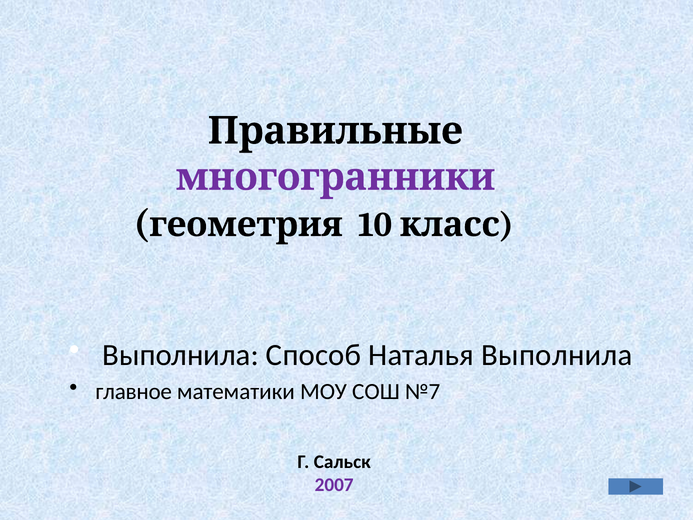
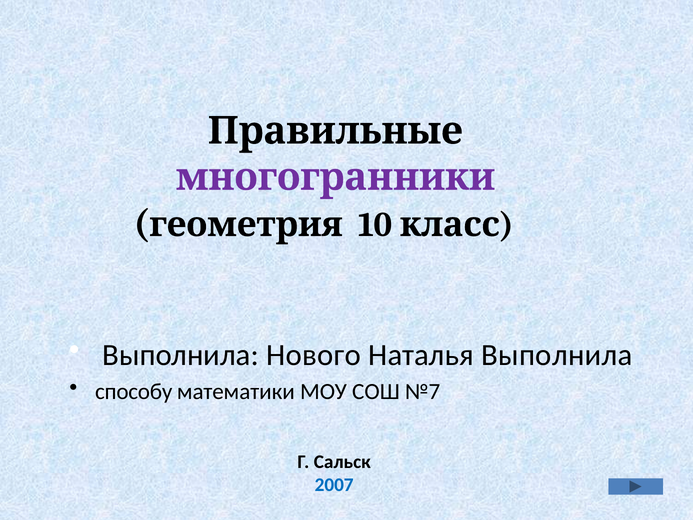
Способ: Способ -> Нового (313, 355)
главное: главное -> способу (134, 391)
2007 colour: purple -> blue (334, 485)
